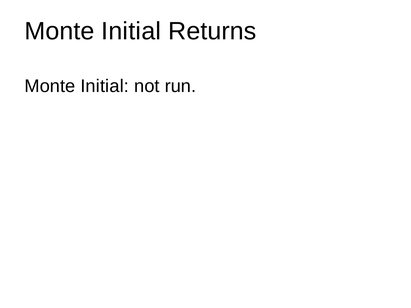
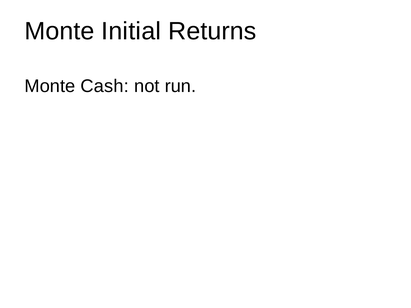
Initial: Initial -> Cash (105, 86)
